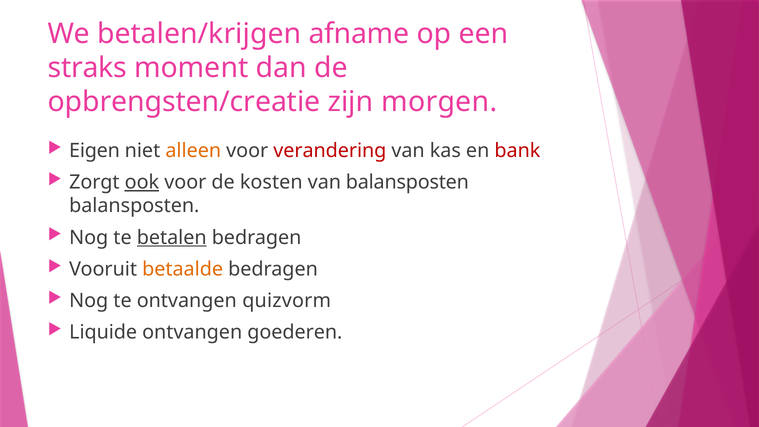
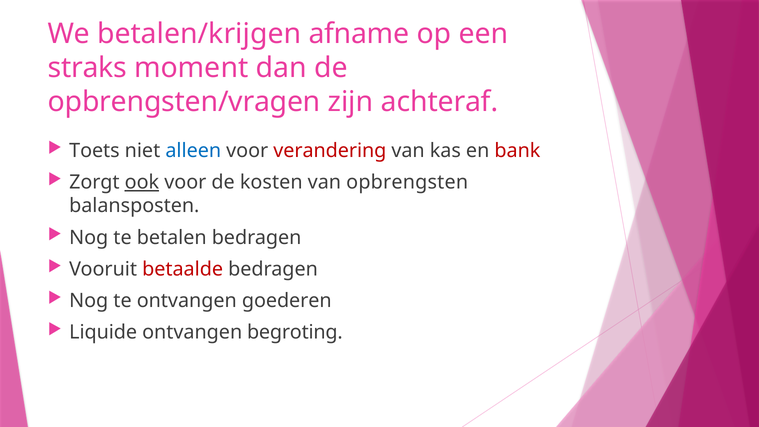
opbrengsten/creatie: opbrengsten/creatie -> opbrengsten/vragen (184, 102)
morgen: morgen -> achteraf (440, 102)
Eigen: Eigen -> Toets (94, 151)
alleen colour: orange -> blue (193, 151)
van balansposten: balansposten -> opbrengsten (407, 182)
betalen underline: present -> none (172, 237)
betaalde colour: orange -> red (183, 269)
quizvorm: quizvorm -> goederen (287, 301)
goederen: goederen -> begroting (295, 332)
